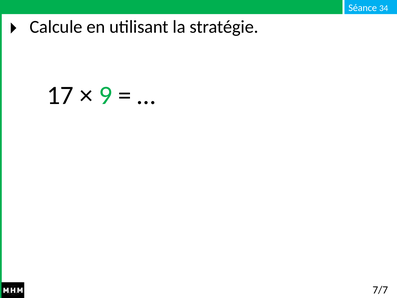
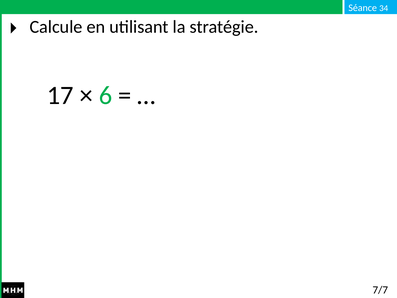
9: 9 -> 6 (105, 95)
